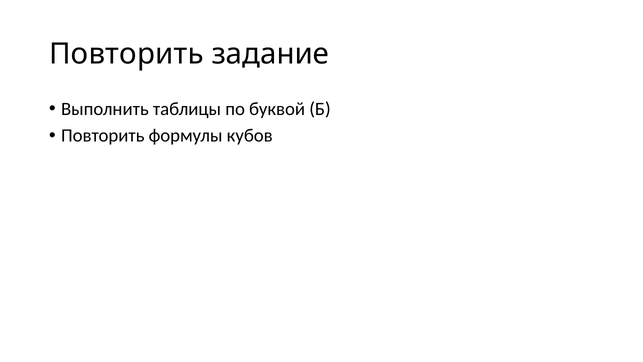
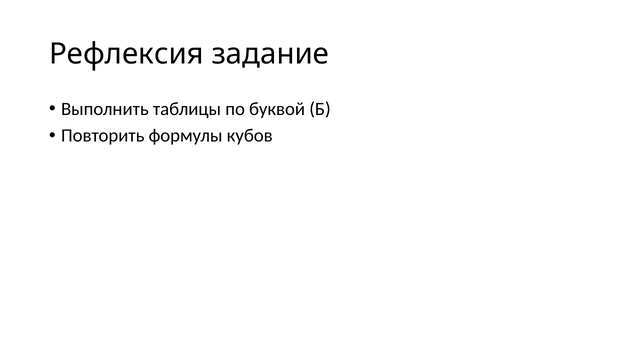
Повторить: Повторить -> Рефлексия (126, 54)
